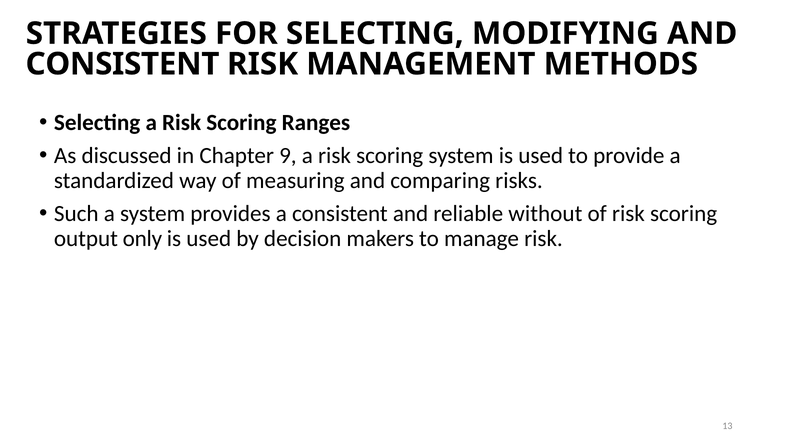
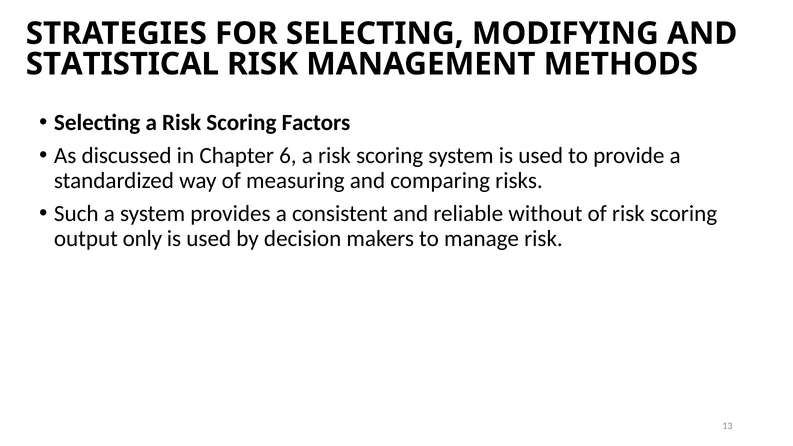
CONSISTENT: CONSISTENT -> STATISTICAL (122, 64)
Ranges: Ranges -> Factors (316, 122)
9: 9 -> 6 (288, 156)
